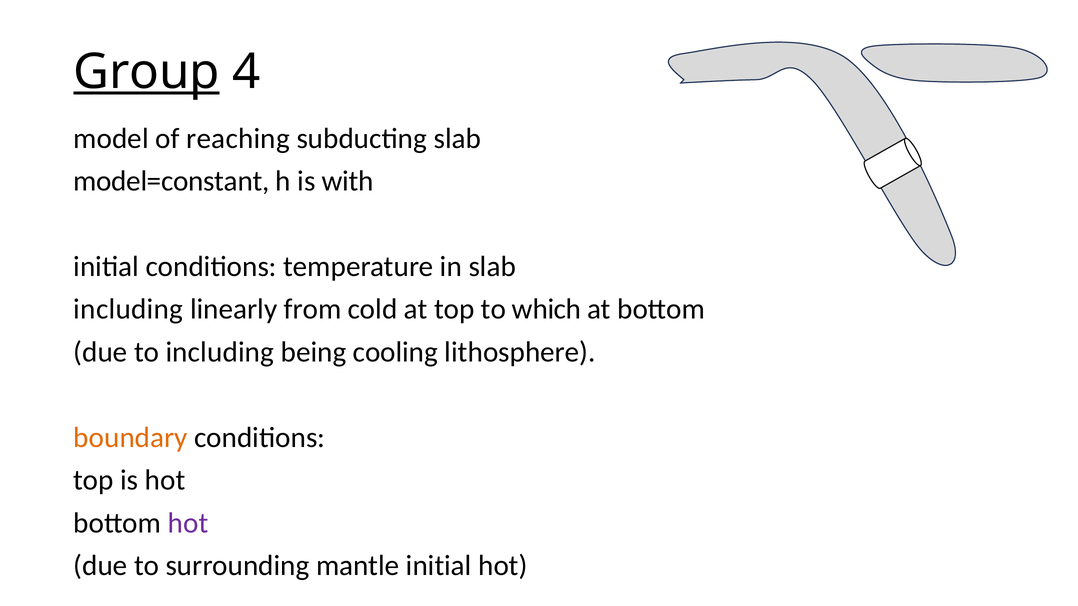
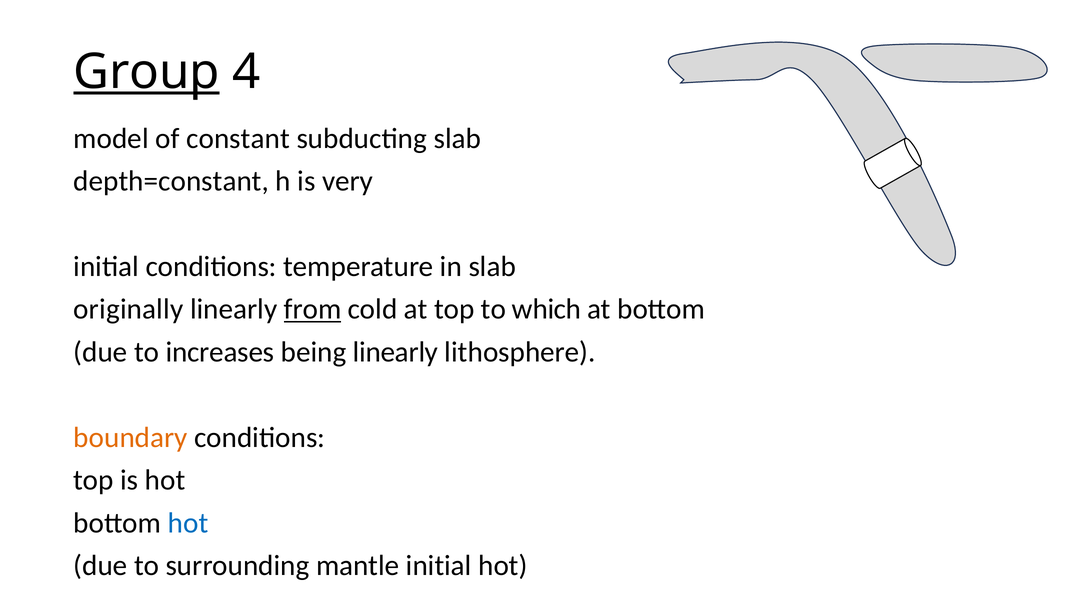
reaching: reaching -> constant (238, 139)
model=constant: model=constant -> depth=constant (171, 181)
with: with -> very (347, 181)
including: including -> originally (128, 309)
from underline: none -> present (313, 309)
to including: including -> increases (220, 352)
being cooling: cooling -> linearly (396, 352)
hot colour: purple -> blue (188, 523)
